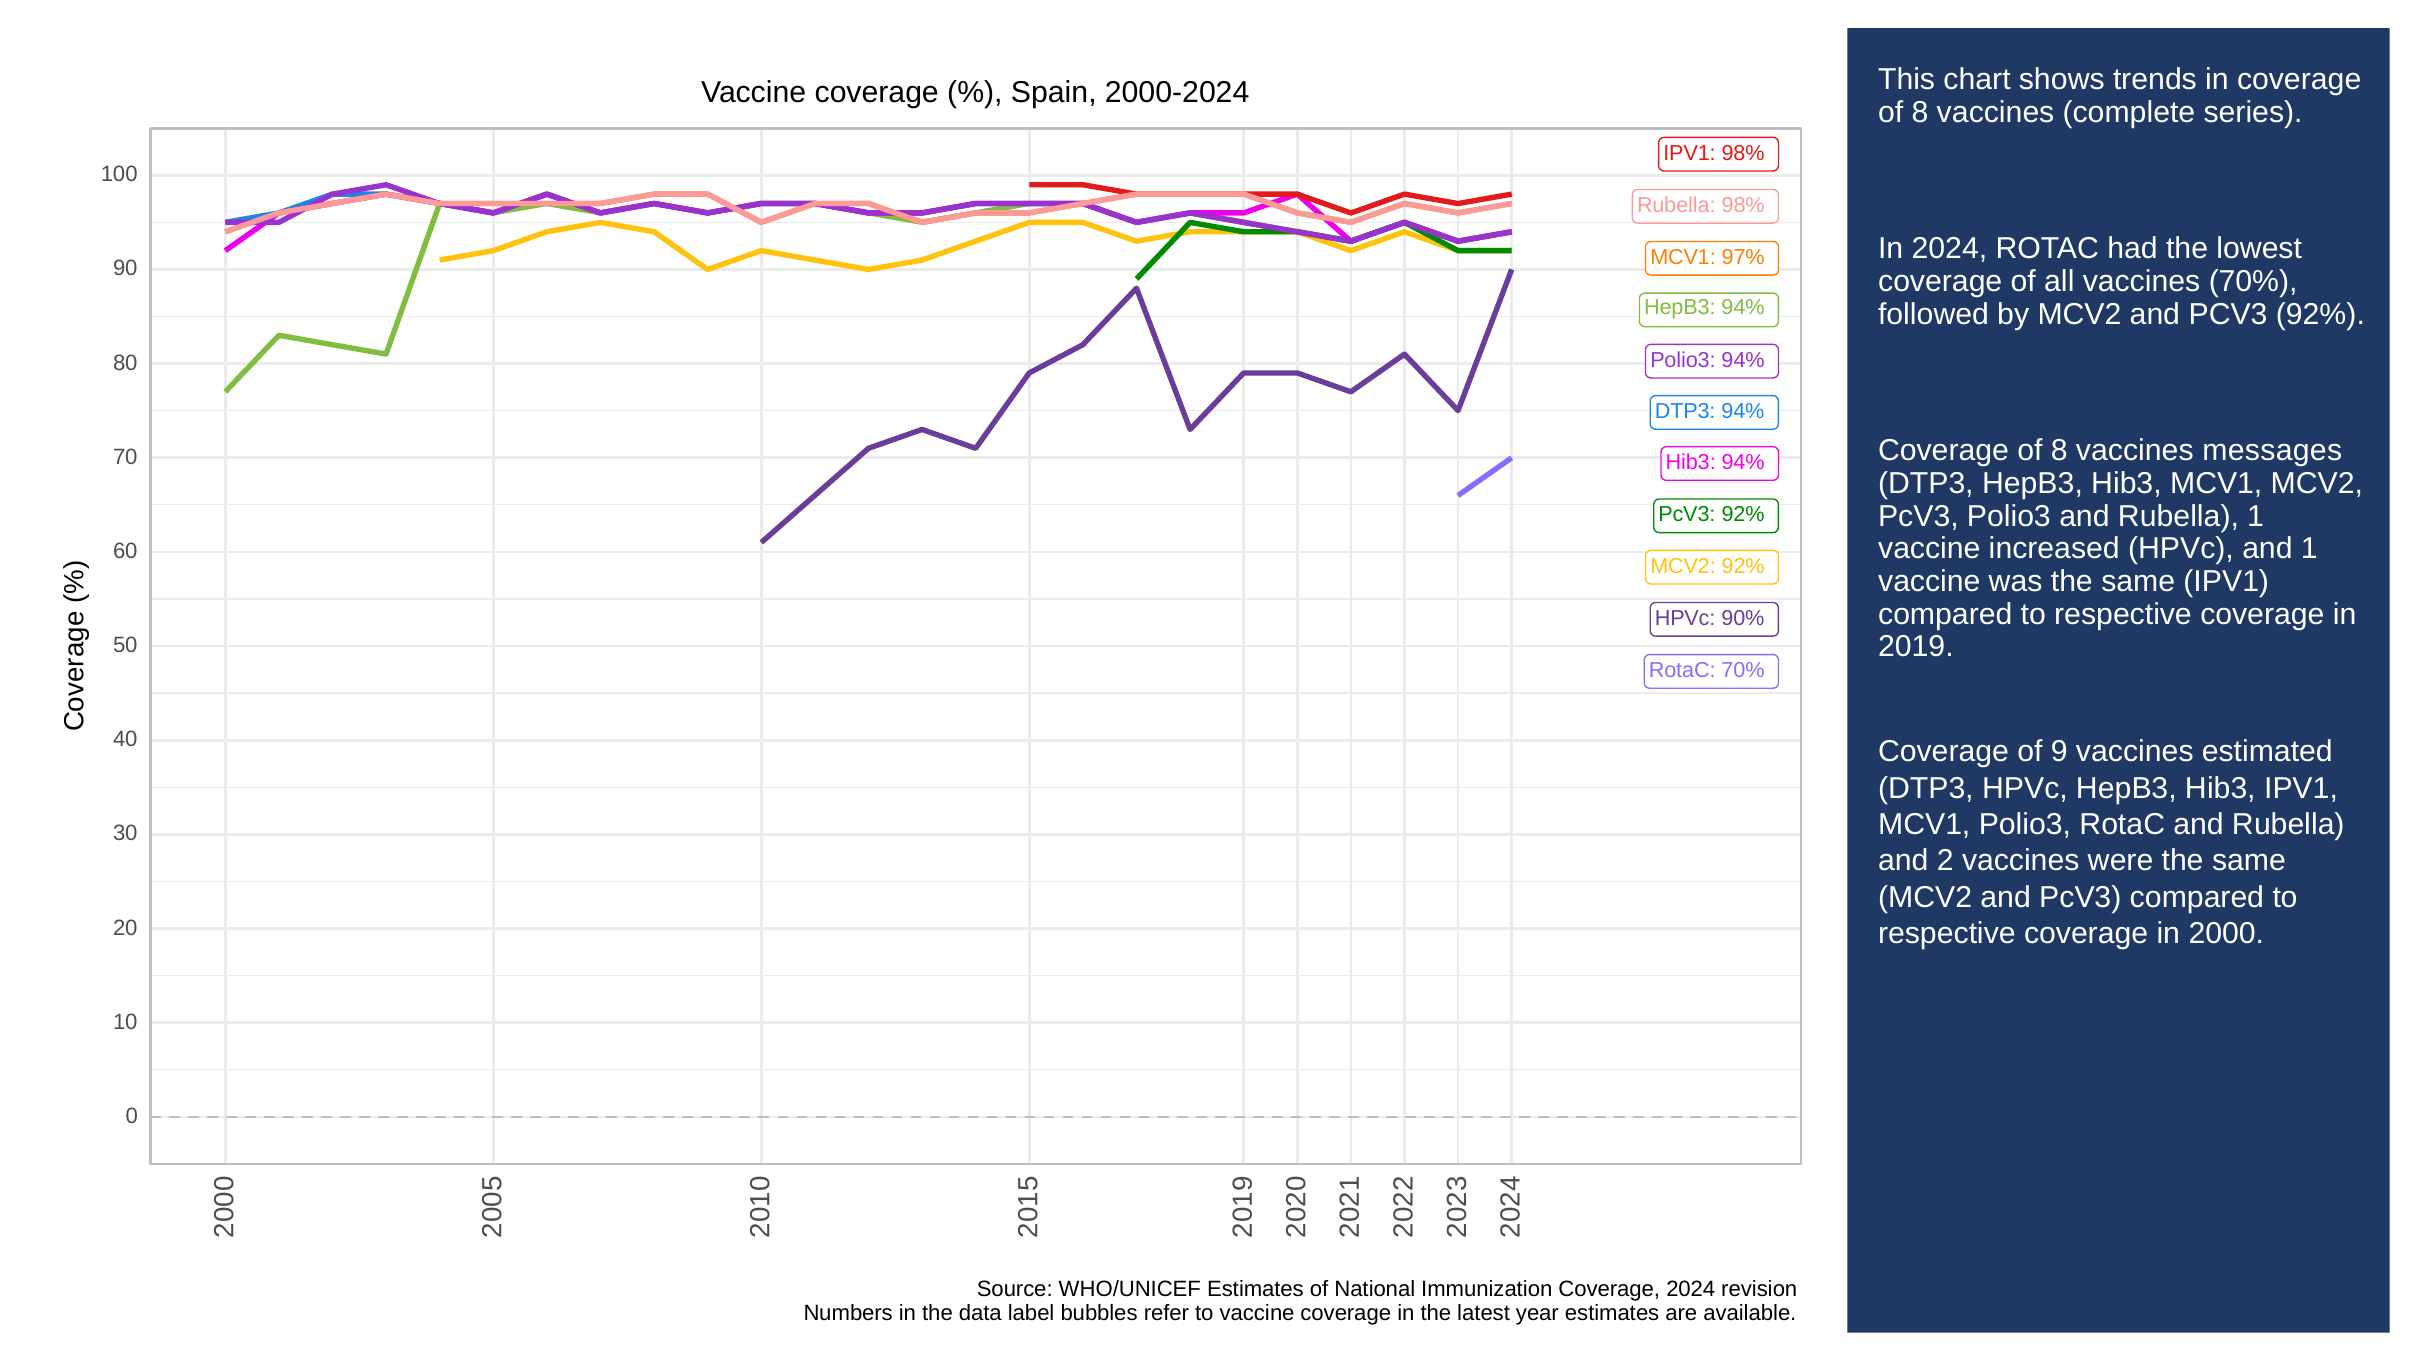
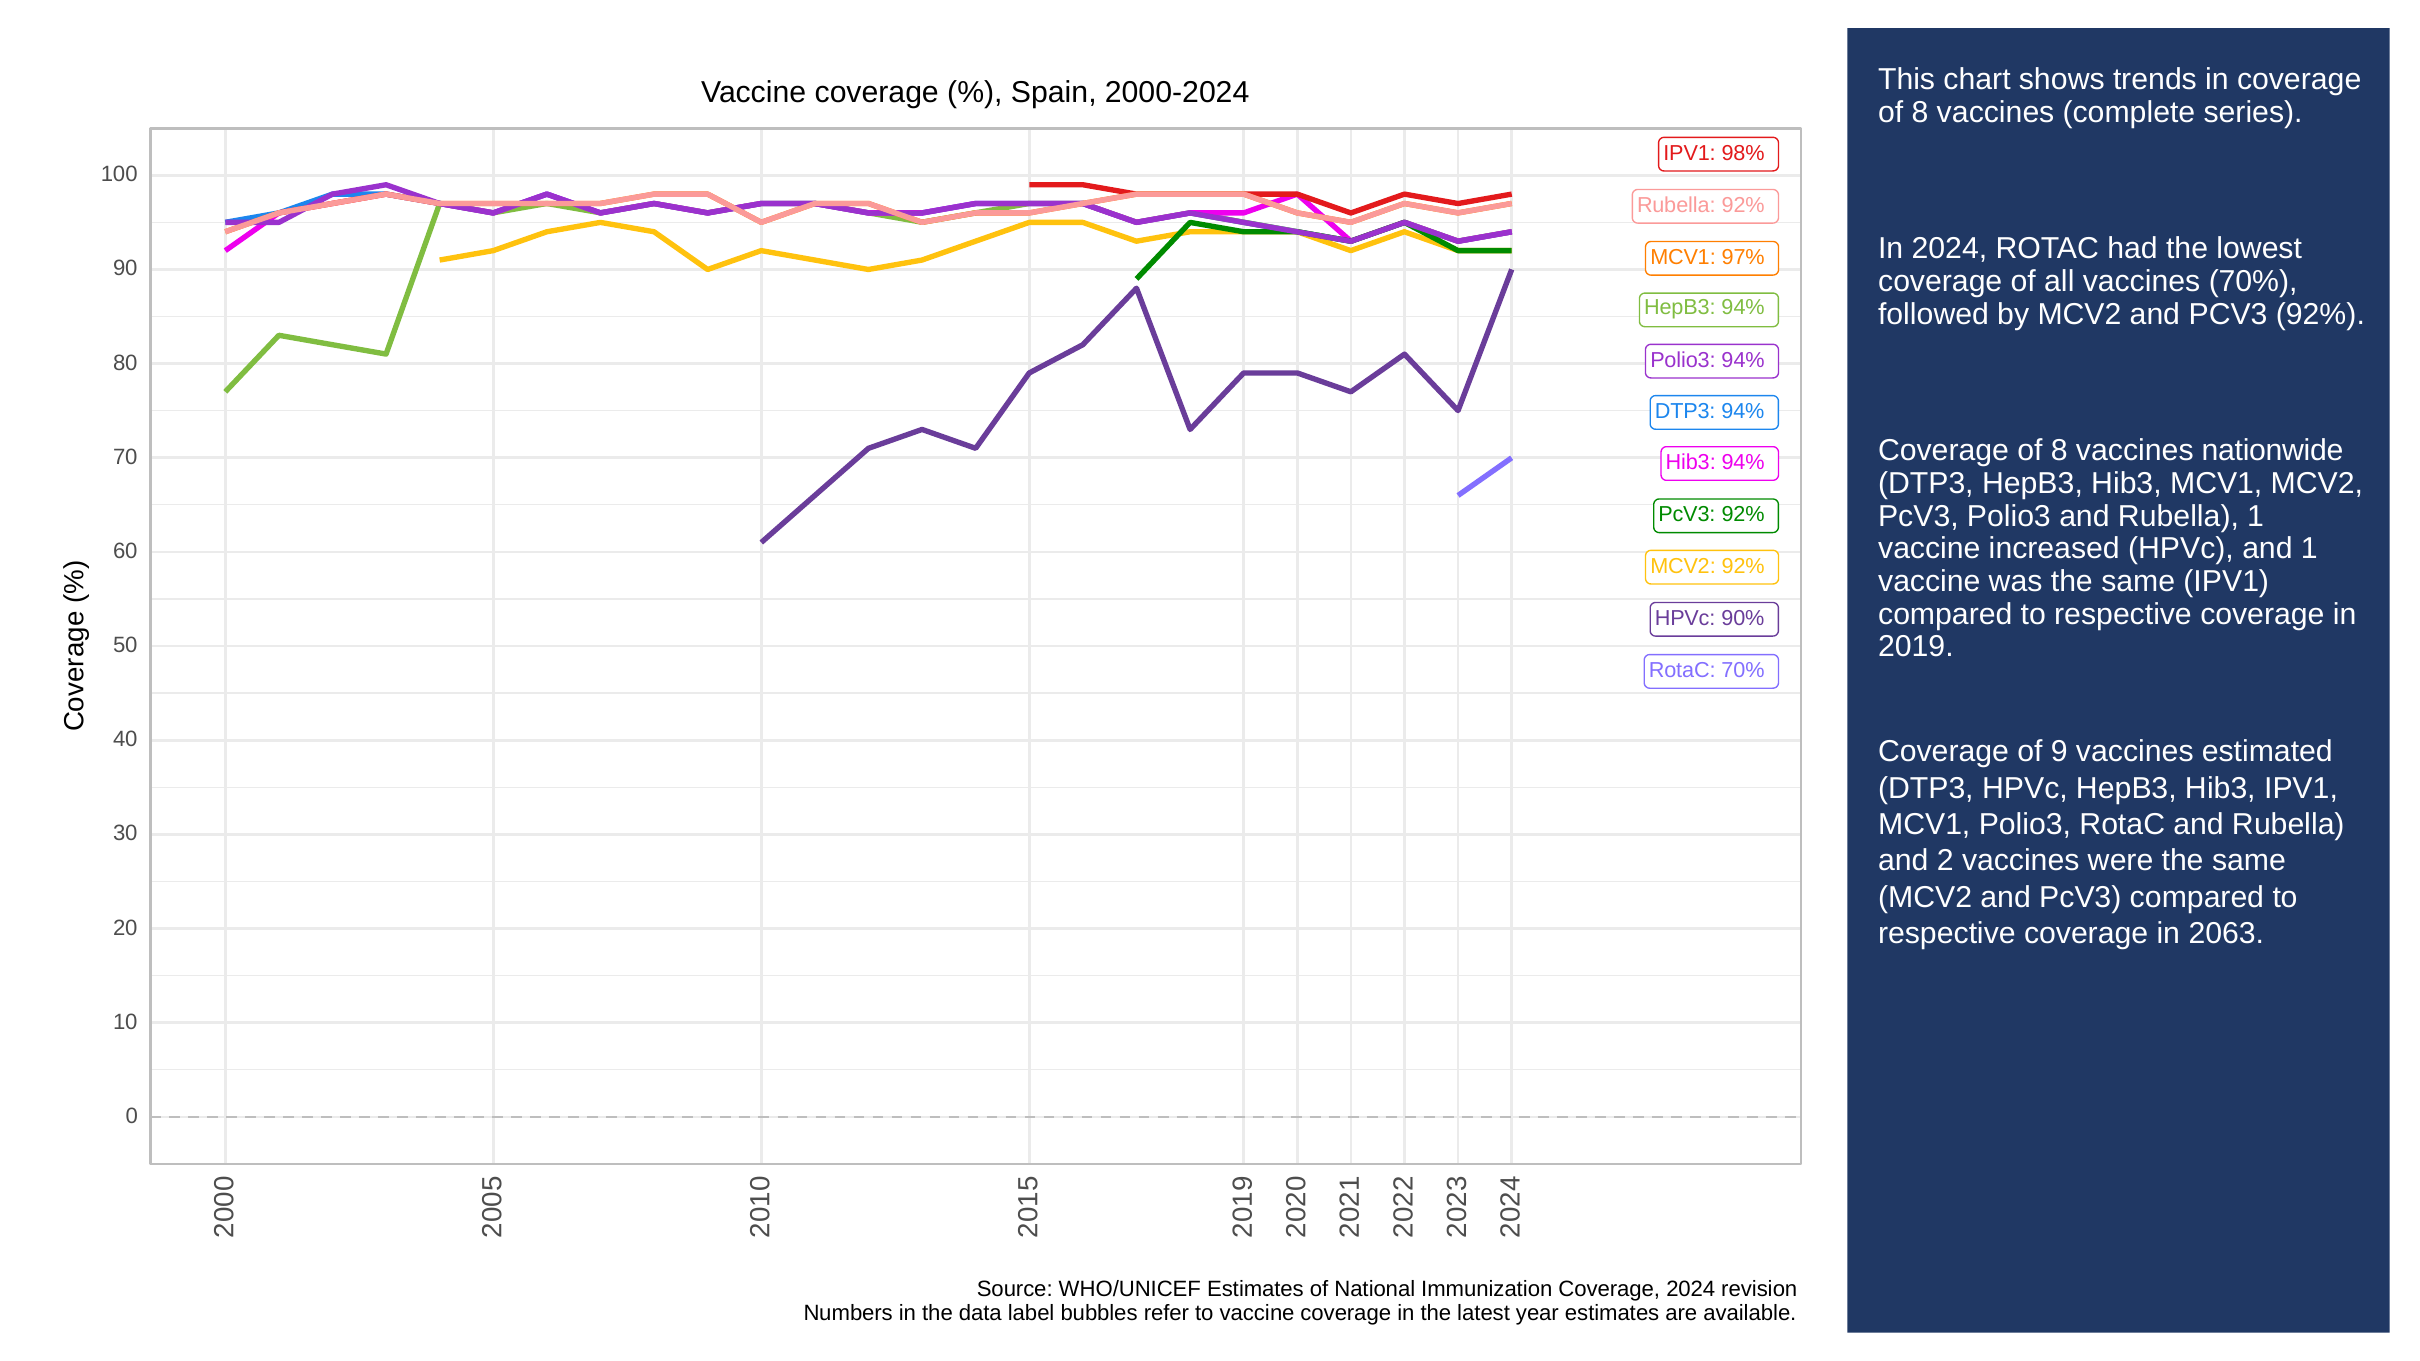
Rubella 98%: 98% -> 92% (1743, 205)
messages: messages -> nationwide (2273, 451)
2000: 2000 -> 2063 (2226, 934)
